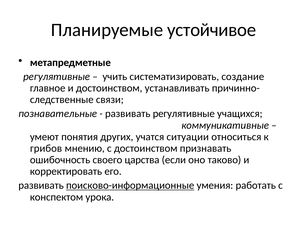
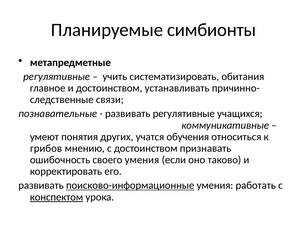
устойчивое: устойчивое -> симбионты (212, 30)
создание: создание -> обитания (243, 76)
ситуации: ситуации -> обучения (188, 136)
своего царства: царства -> умения (142, 159)
конспектом underline: none -> present (57, 196)
